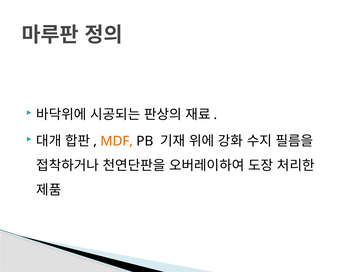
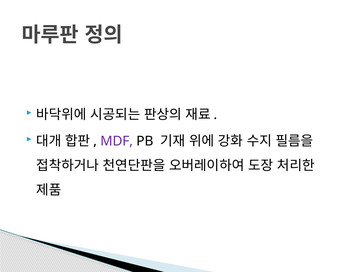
MDF colour: orange -> purple (117, 141)
